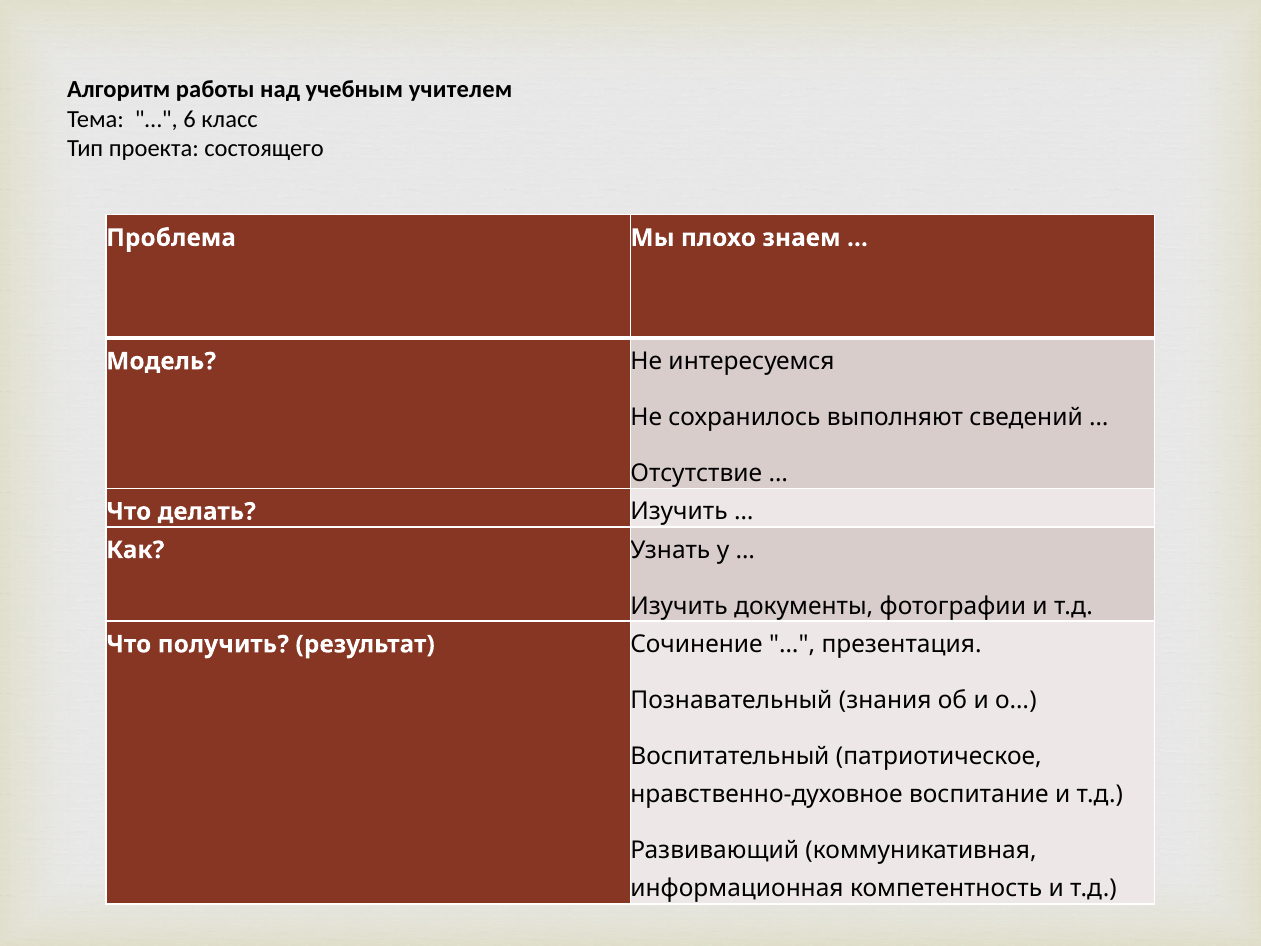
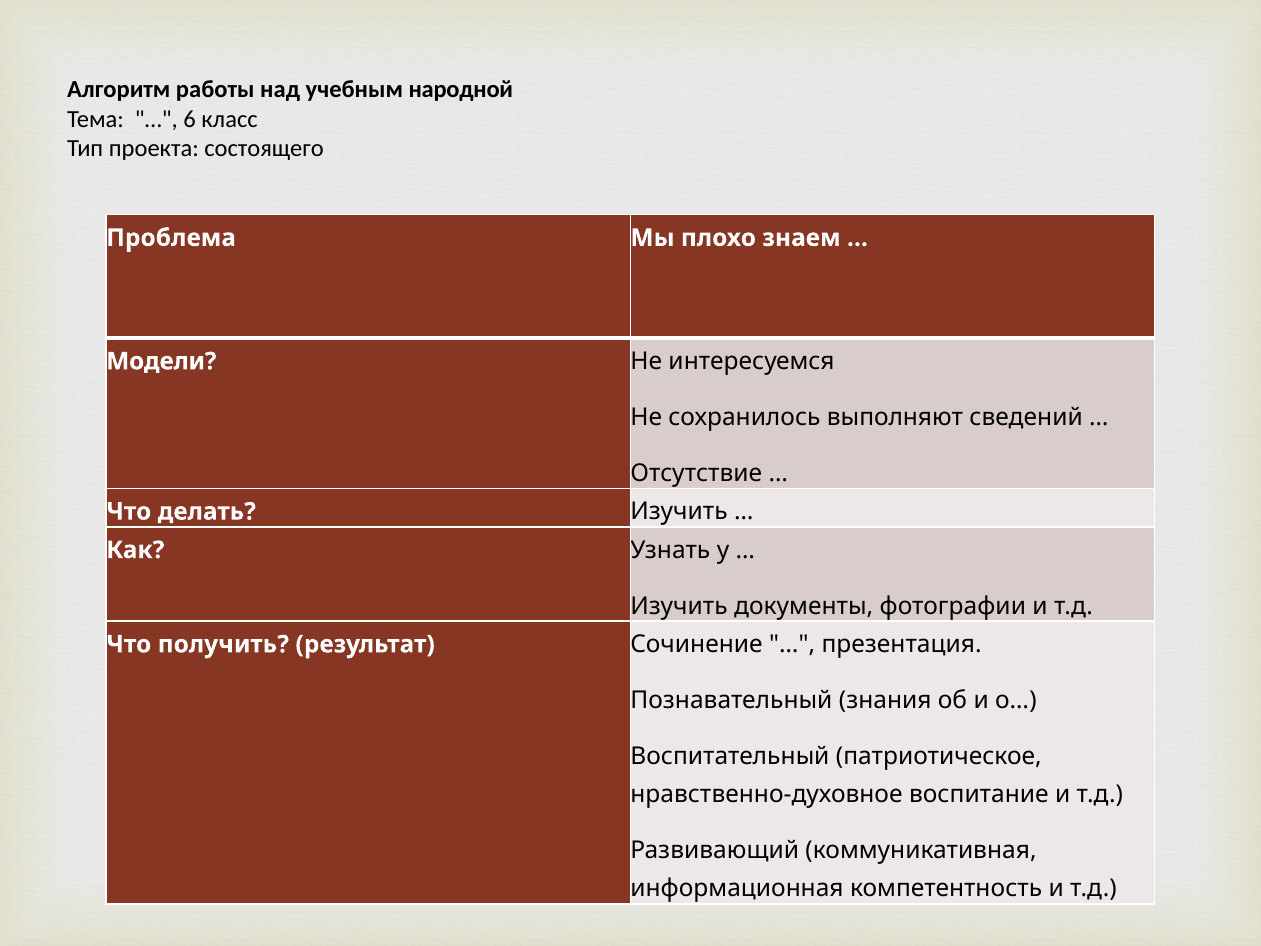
учителем: учителем -> народной (461, 90)
Модель: Модель -> Модели (161, 361)
